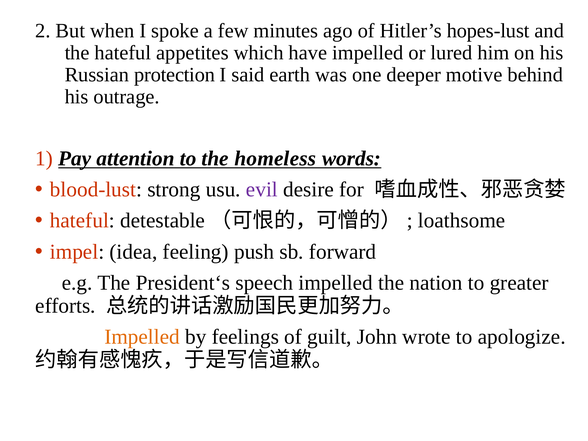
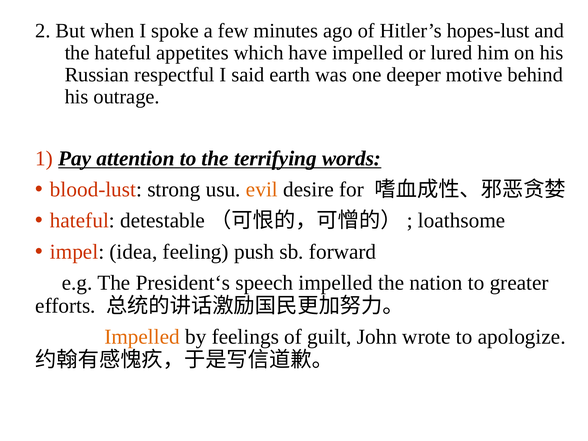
protection: protection -> respectful (174, 75)
homeless: homeless -> terrifying (275, 158)
evil colour: purple -> orange (262, 190)
